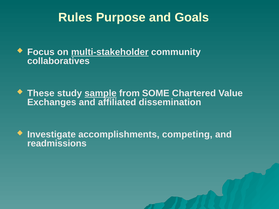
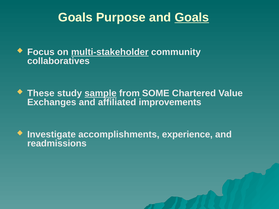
Rules: Rules -> Goals (75, 17)
Goals underline: none -> present (192, 17)
dissemination: dissemination -> improvements (170, 102)
competing: competing -> experience (187, 135)
